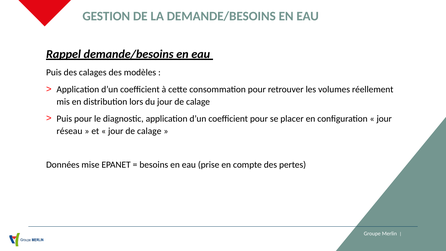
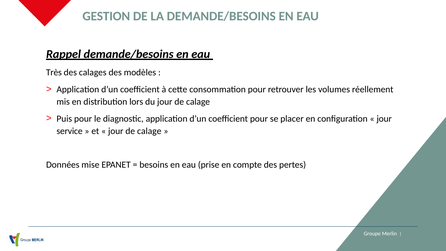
Puis: Puis -> Très (54, 73)
réseau: réseau -> service (70, 131)
